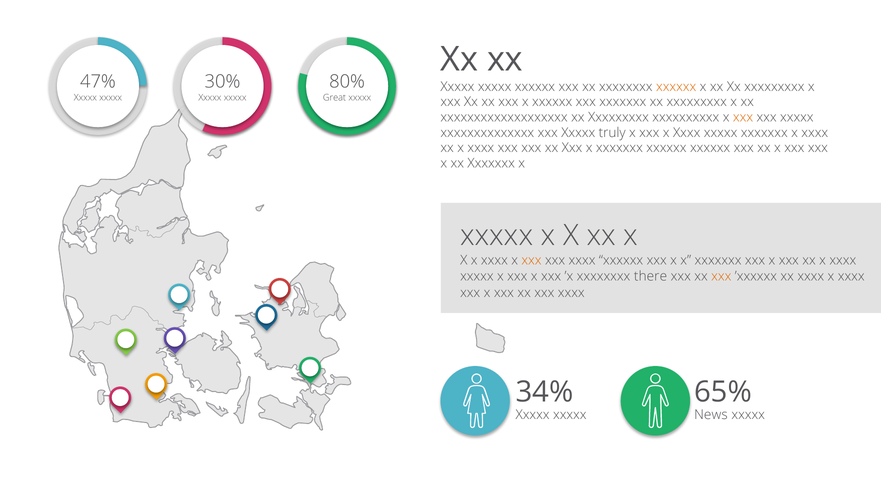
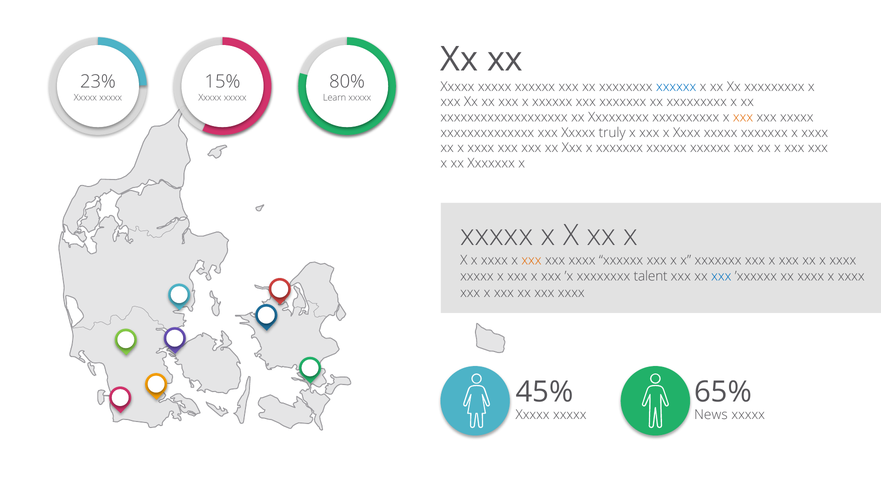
47%: 47% -> 23% (98, 82)
30%: 30% -> 15% (222, 82)
xxxxxx colour: orange -> blue (676, 87)
Great: Great -> Learn (335, 98)
there: there -> talent (651, 276)
xxx colour: orange -> blue (721, 276)
34%: 34% -> 45% (545, 392)
